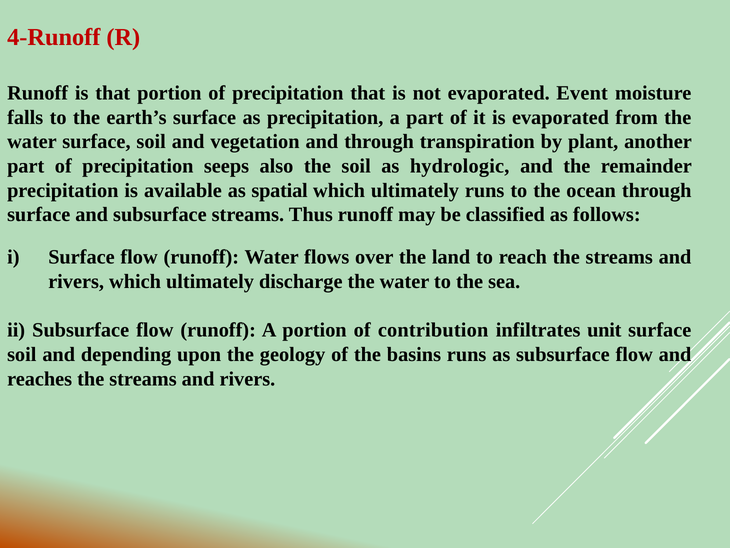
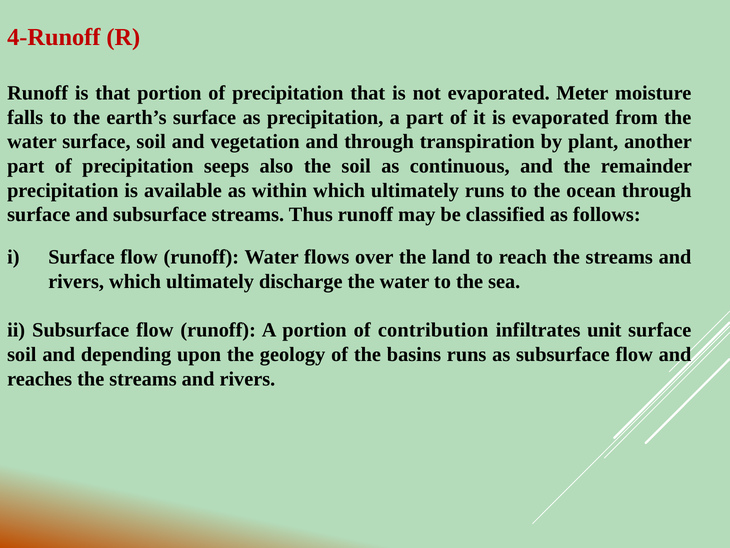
Event: Event -> Meter (582, 93)
hydrologic: hydrologic -> continuous (460, 166)
spatial: spatial -> within (279, 190)
